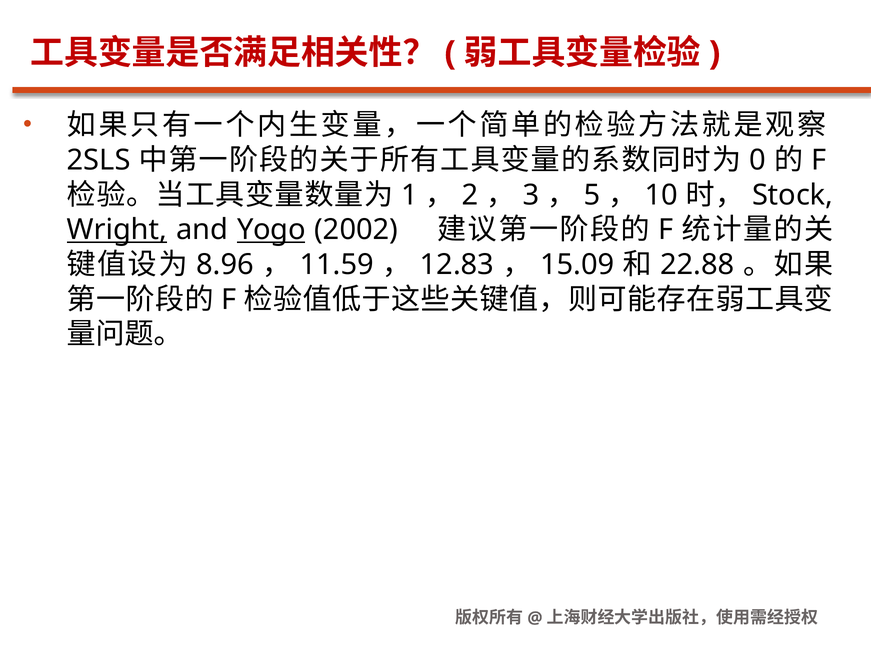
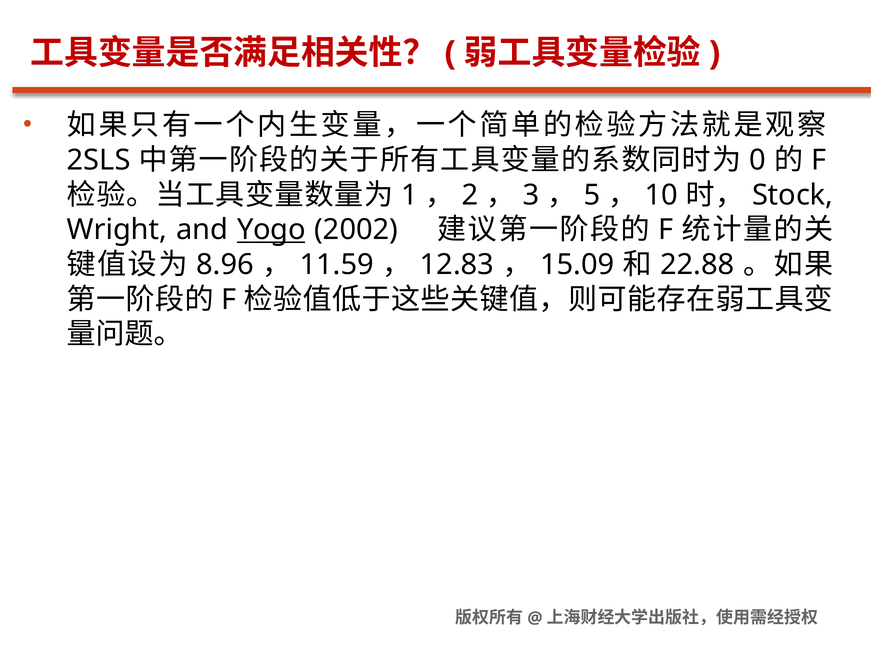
Wright underline: present -> none (117, 230)
